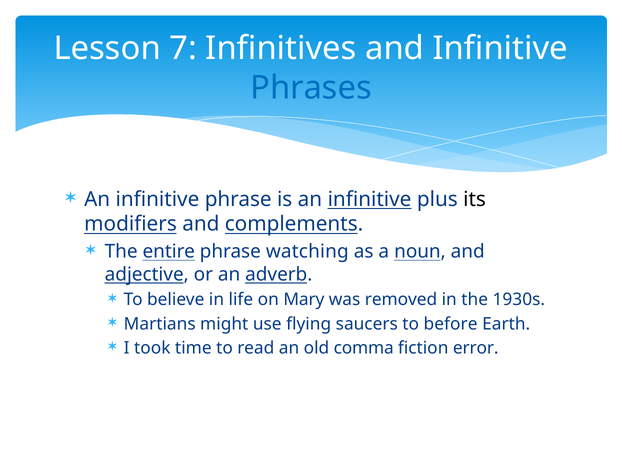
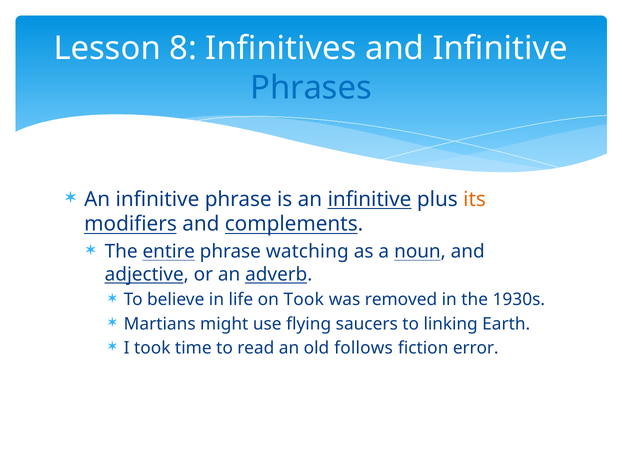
7: 7 -> 8 (183, 48)
its colour: black -> orange (475, 199)
on Mary: Mary -> Took (304, 299)
before: before -> linking (451, 323)
comma: comma -> follows (364, 348)
